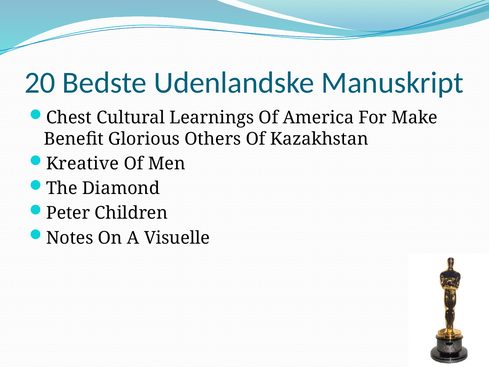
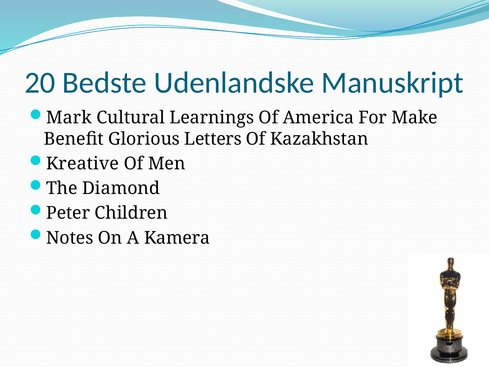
Chest: Chest -> Mark (69, 118)
Others: Others -> Letters (213, 139)
Visuelle: Visuelle -> Kamera (177, 238)
